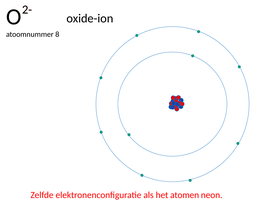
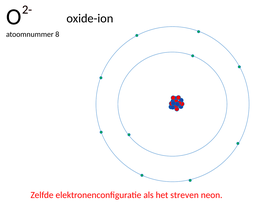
atomen: atomen -> streven (185, 194)
